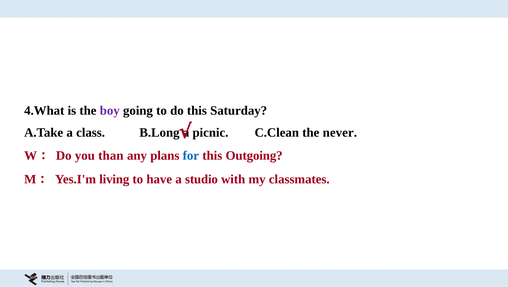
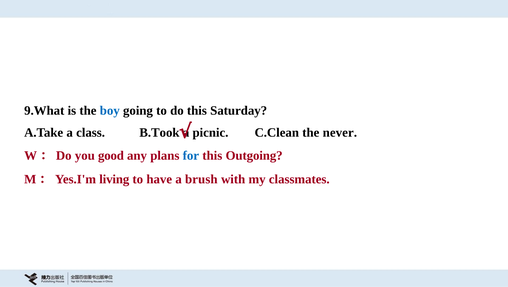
4.What: 4.What -> 9.What (44, 111)
boy colour: purple -> blue (110, 111)
B.Long: B.Long -> B.Took (159, 133)
than: than -> good (111, 156)
studio: studio -> brush (201, 179)
